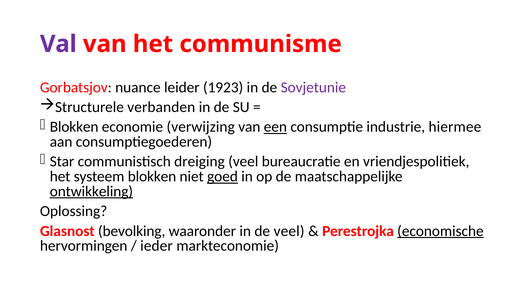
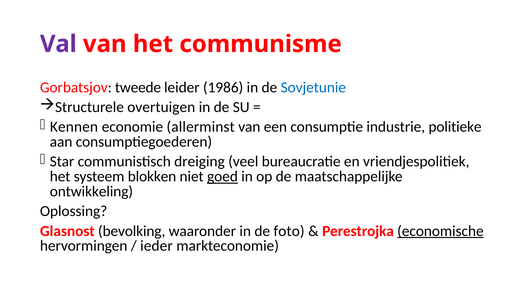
nuance: nuance -> tweede (138, 87)
1923: 1923 -> 1986 (223, 87)
Sovjetunie colour: purple -> blue (313, 87)
verbanden: verbanden -> overtuigen (161, 107)
Blokken: Blokken -> Kennen (74, 127)
verwijzing: verwijzing -> allerminst (201, 127)
een underline: present -> none (275, 127)
hiermee: hiermee -> politieke (455, 127)
ontwikkeling underline: present -> none (91, 191)
de veel: veel -> foto (289, 231)
